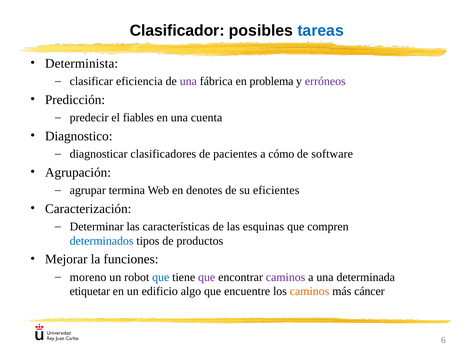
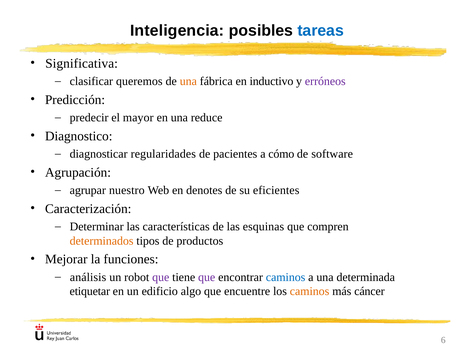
Clasificador: Clasificador -> Inteligencia (177, 31)
Determinista: Determinista -> Significativa (82, 63)
eficiencia: eficiencia -> queremos (139, 81)
una colour: purple -> orange (188, 81)
problema: problema -> inductivo (271, 81)
fiables: fiables -> mayor (138, 117)
cuenta: cuenta -> reduce (207, 117)
clasificadores: clasificadores -> regularidades (163, 154)
termina: termina -> nuestro (127, 190)
determinados colour: blue -> orange (102, 240)
moreno: moreno -> análisis (88, 277)
que colour: blue -> purple (161, 277)
caminos colour: purple -> blue (286, 277)
